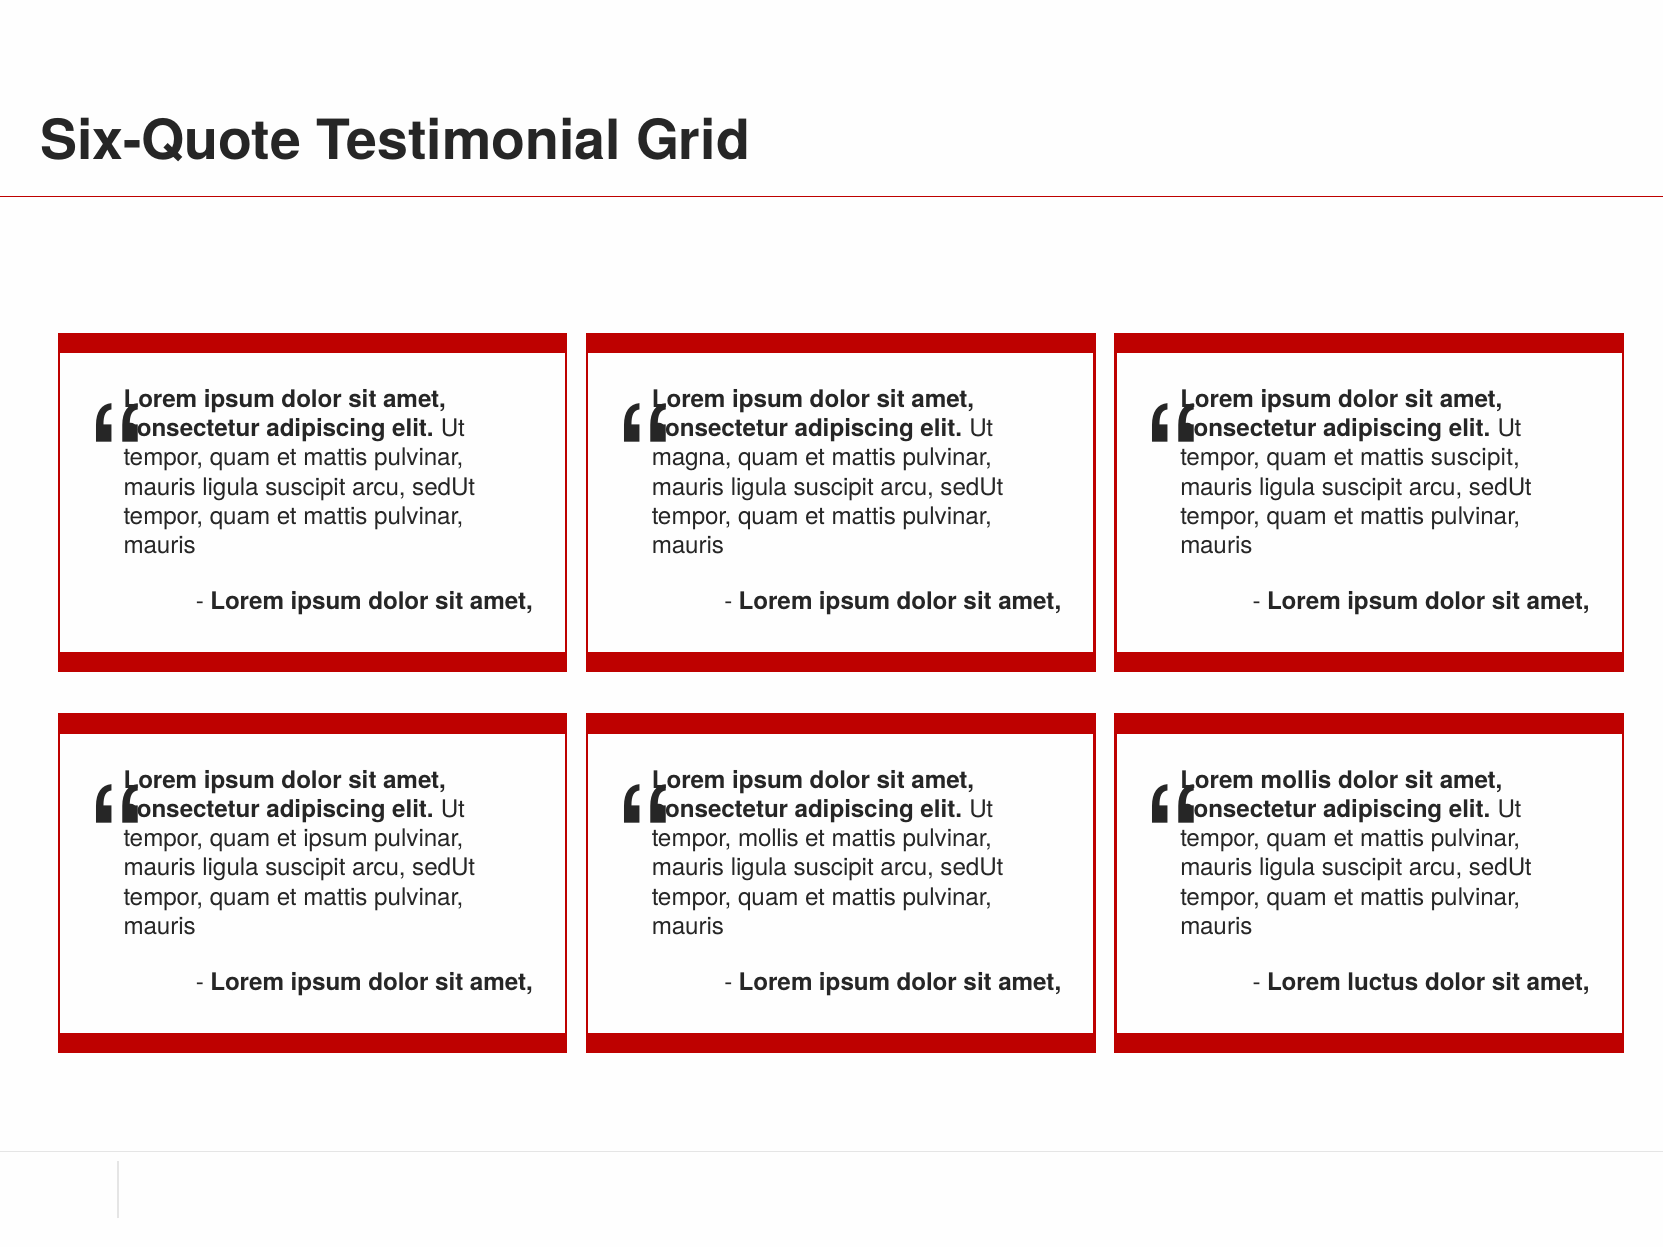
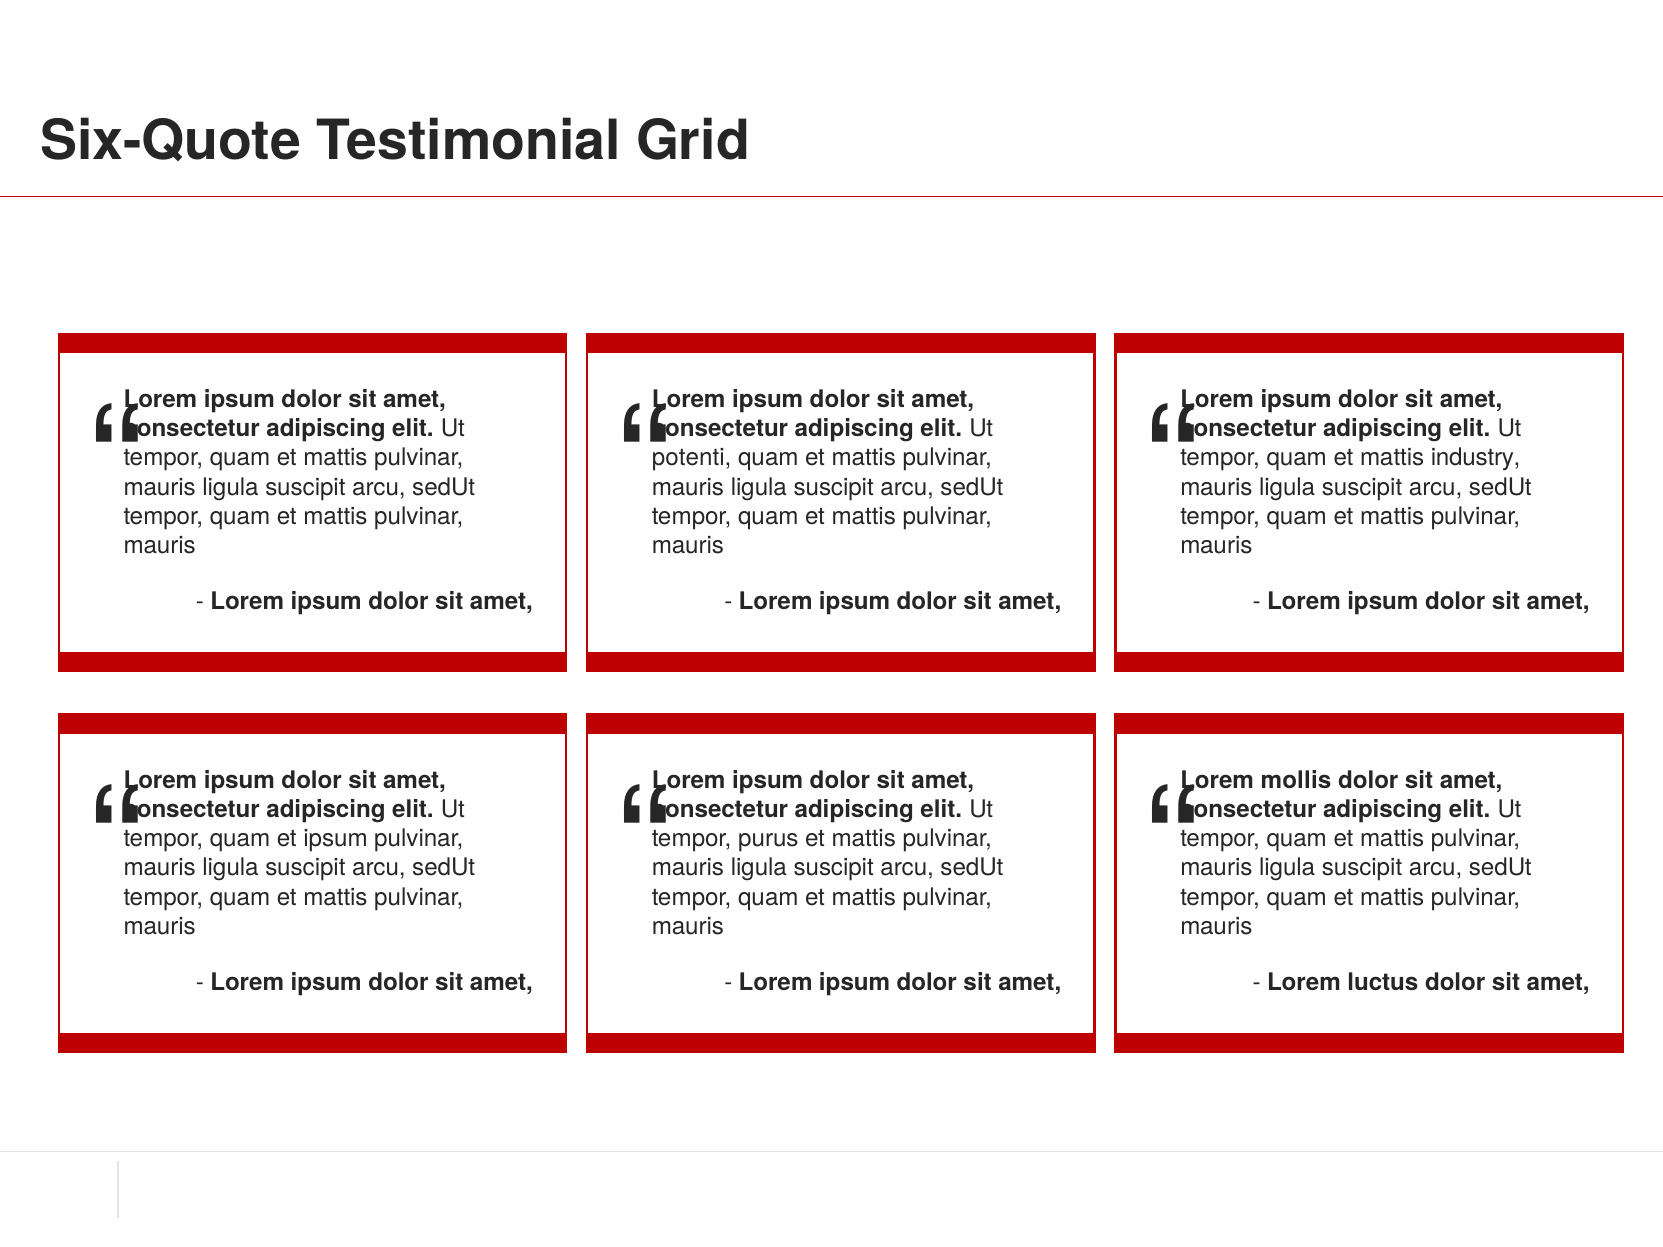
magna: magna -> potenti (692, 458)
mattis suscipit: suscipit -> industry (1476, 458)
tempor mollis: mollis -> purus (768, 839)
